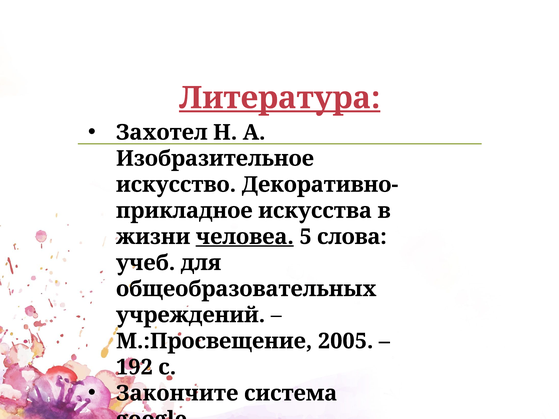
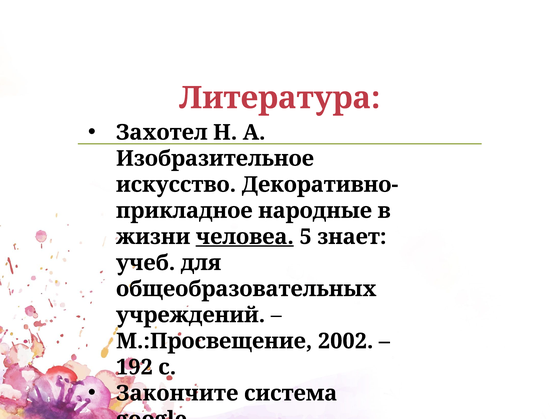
Литература underline: present -> none (280, 98)
искусства: искусства -> народные (315, 211)
слова: слова -> знает (352, 237)
2005: 2005 -> 2002 (346, 341)
